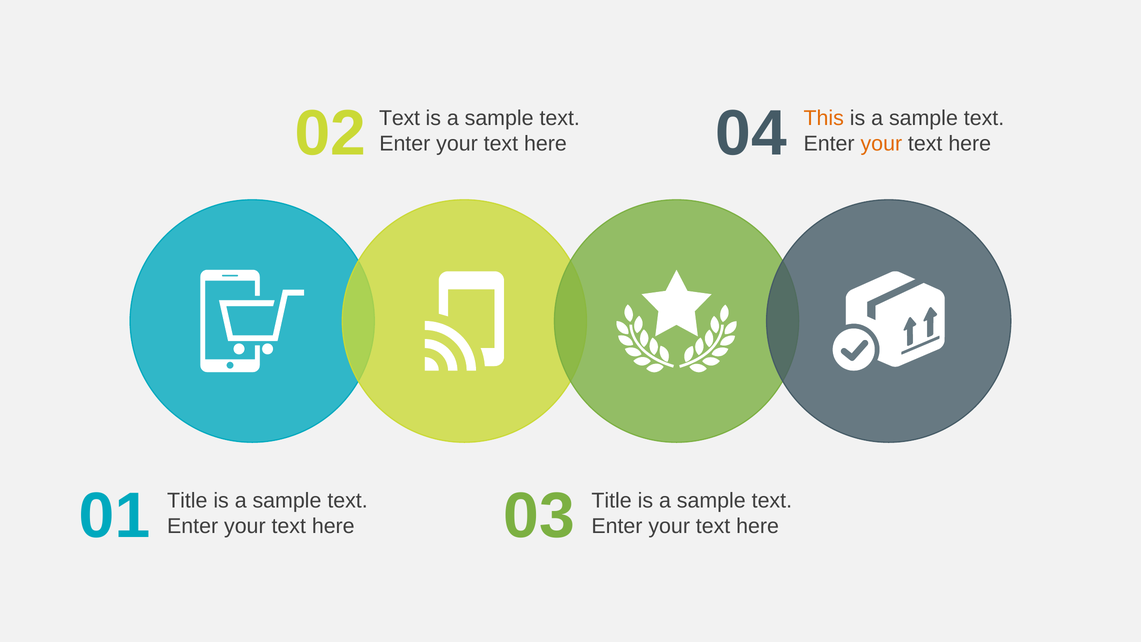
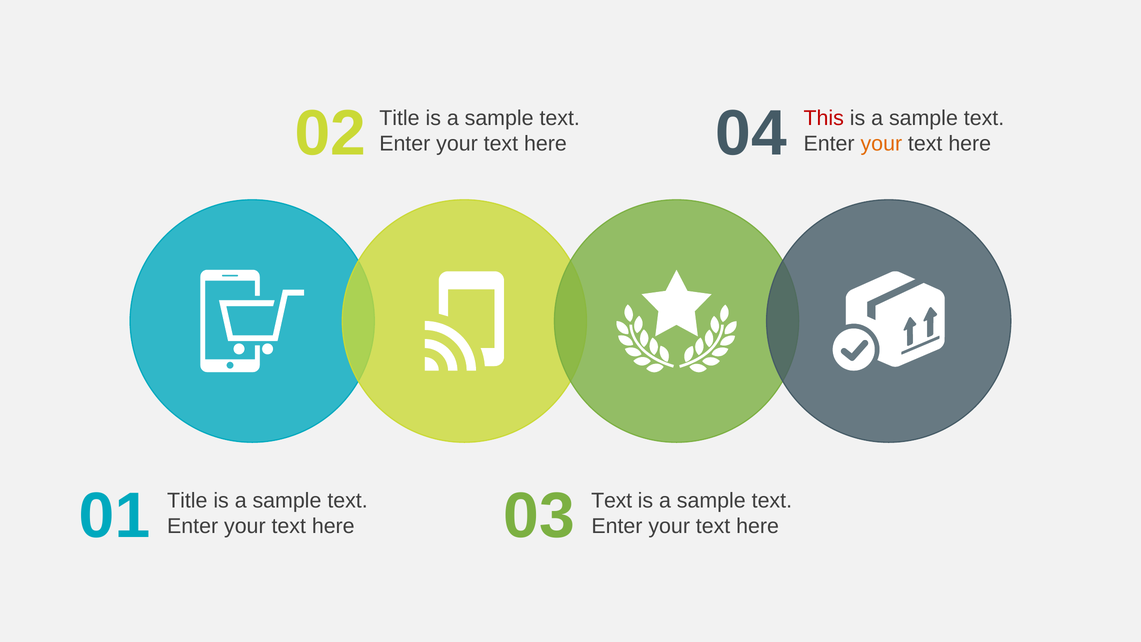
Text: Text -> Title (399, 118)
This colour: orange -> red (824, 118)
Title: Title -> Text (612, 500)
